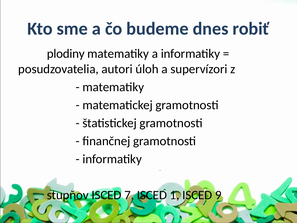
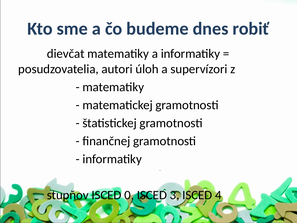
plodiny: plodiny -> dievčat (66, 54)
7: 7 -> 0 (129, 195)
1: 1 -> 3 (175, 195)
9: 9 -> 4 (218, 195)
